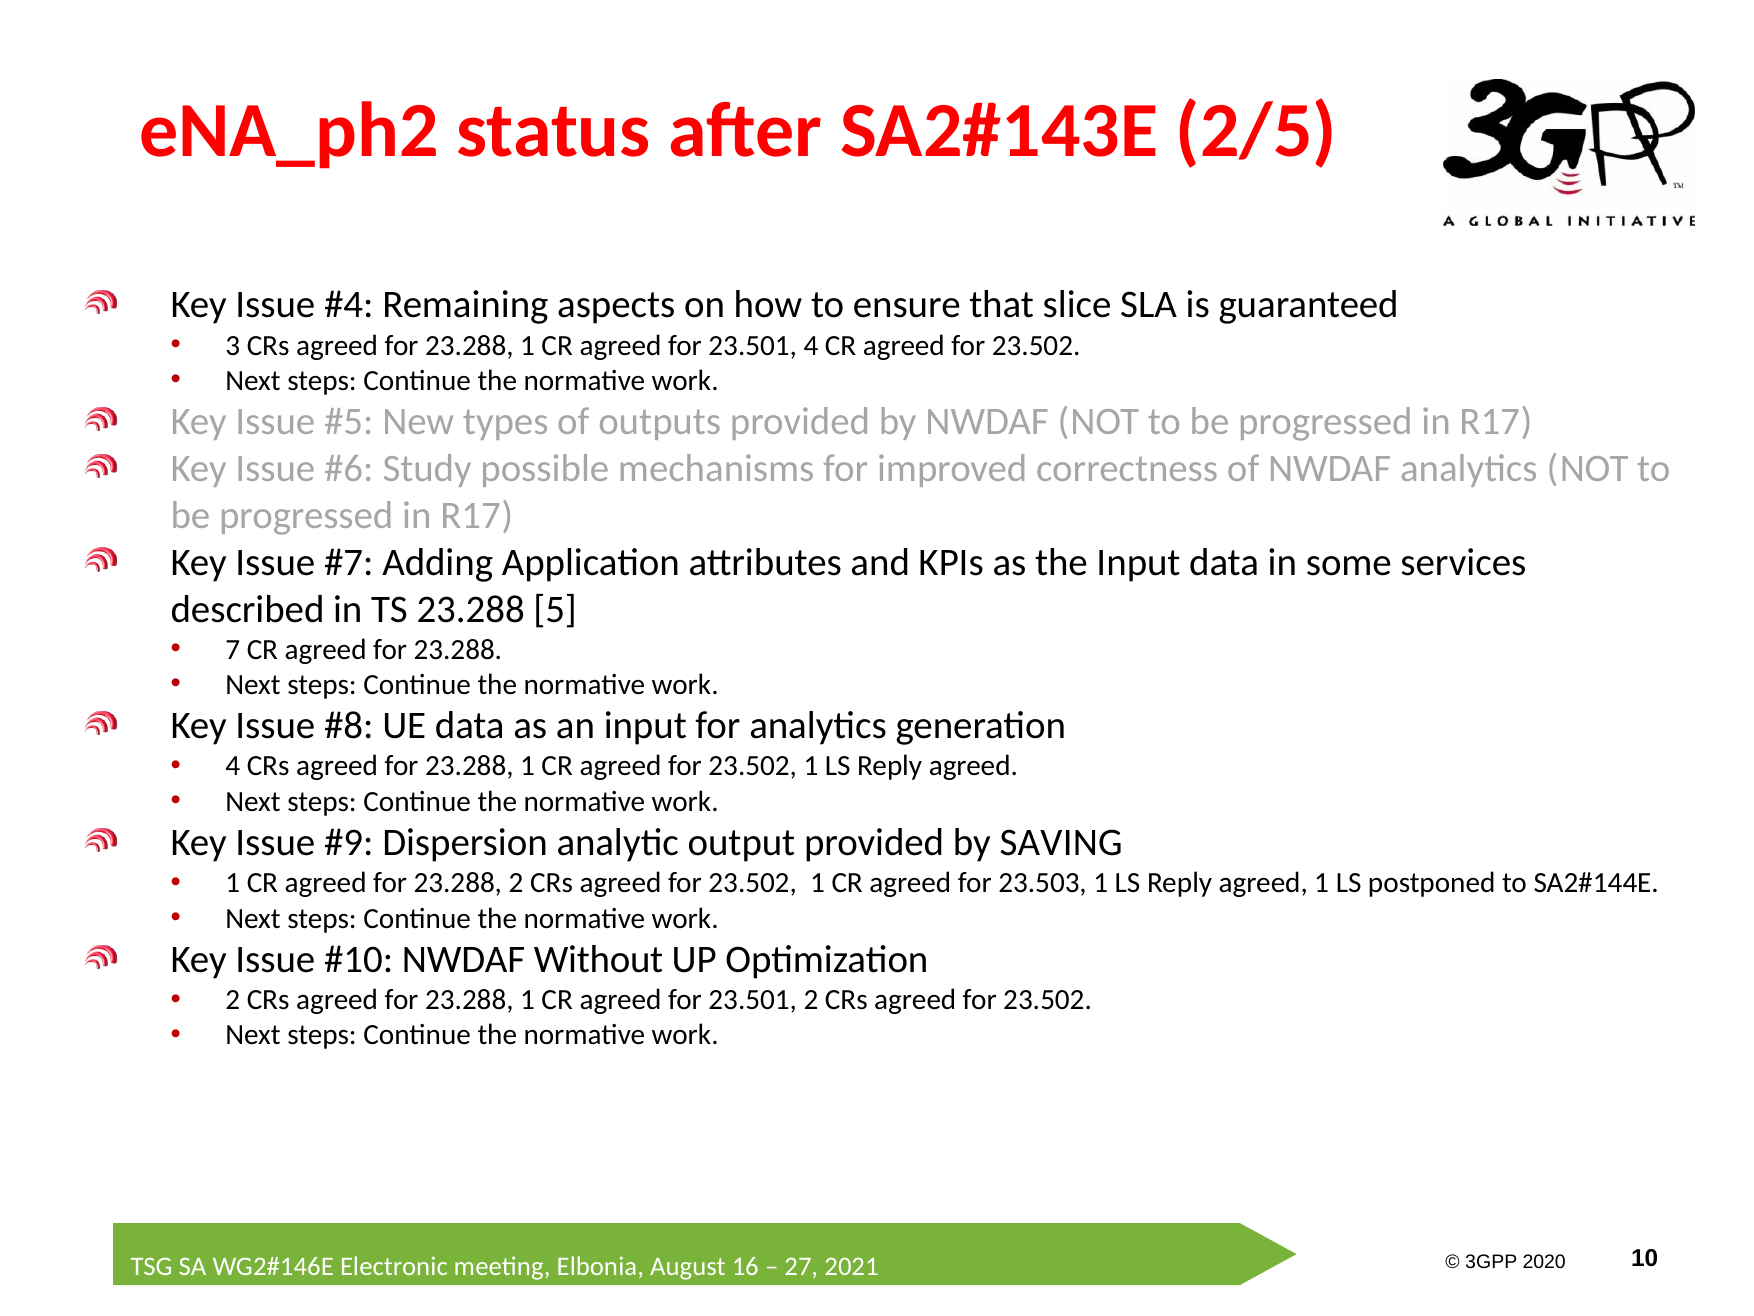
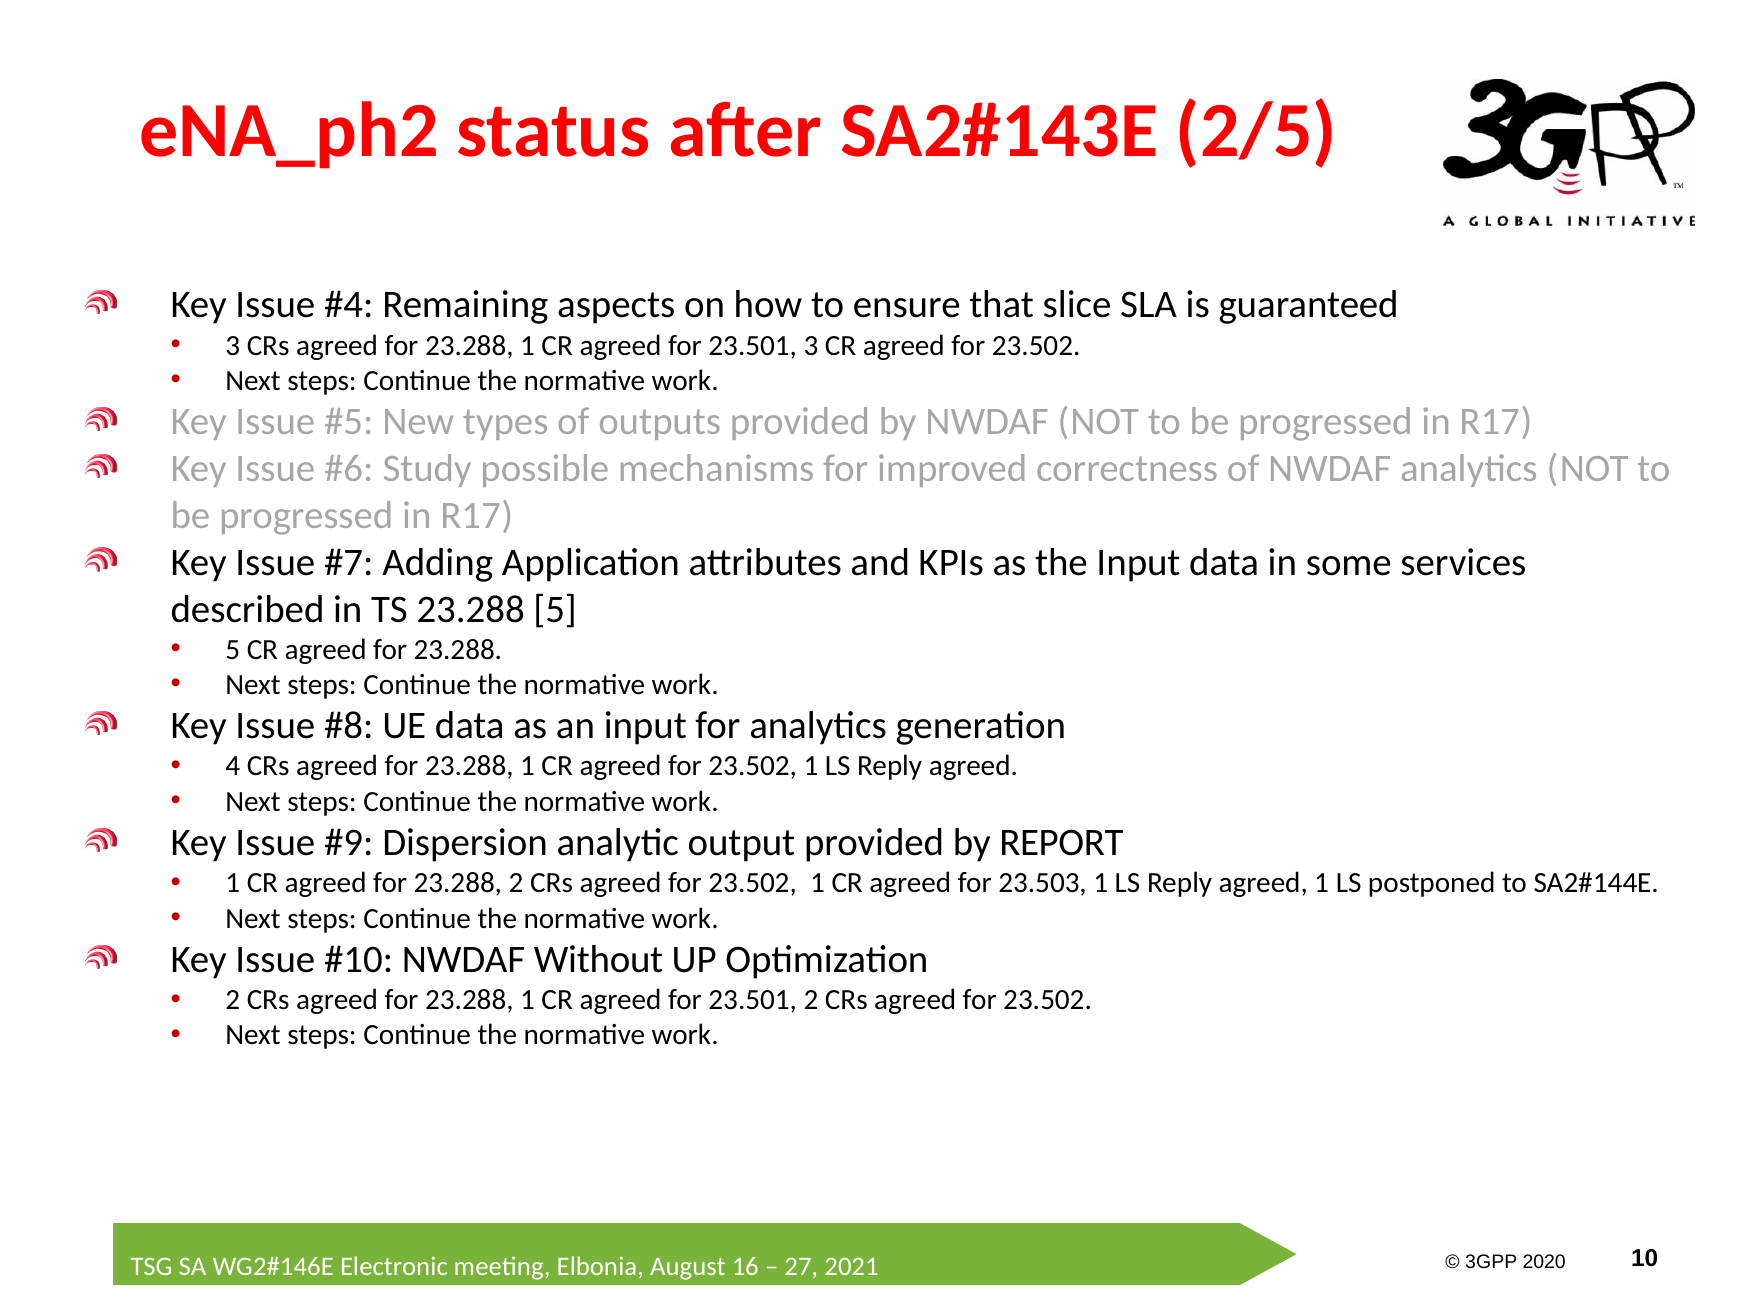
23.501 4: 4 -> 3 (811, 345)
7: 7 -> 5 (233, 649)
SAVING: SAVING -> REPORT (1061, 843)
